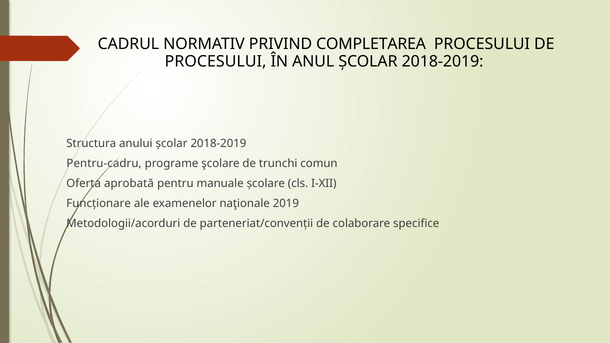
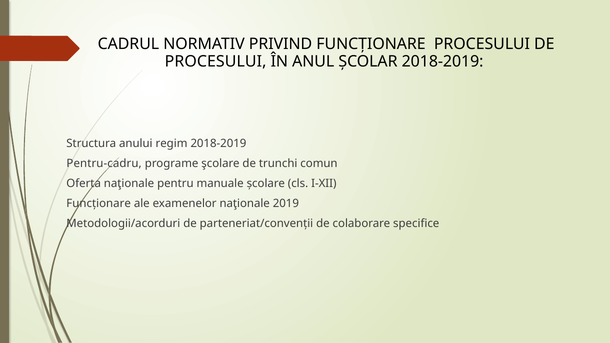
PRIVIND COMPLETAREA: COMPLETAREA -> FUNCȚIONARE (371, 44)
anului școlar: școlar -> regim (171, 143)
Oferta aprobată: aprobată -> naţionale (129, 183)
